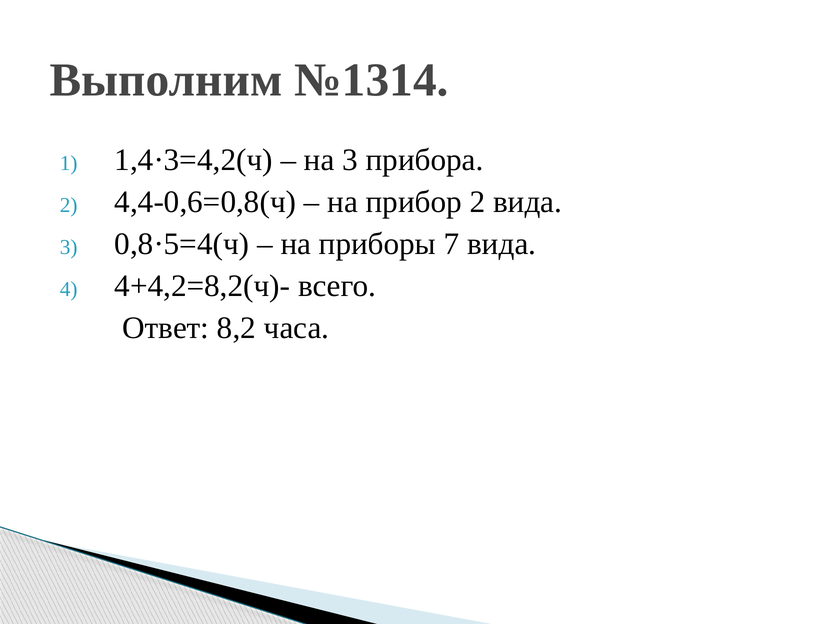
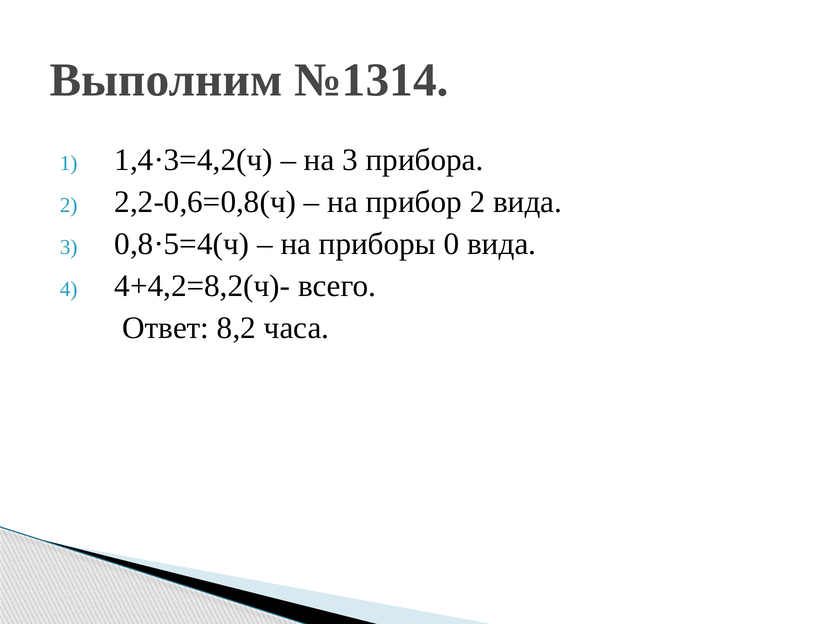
4,4-0,6=0,8(ч: 4,4-0,6=0,8(ч -> 2,2-0,6=0,8(ч (205, 202)
7: 7 -> 0 (452, 244)
